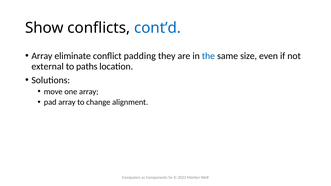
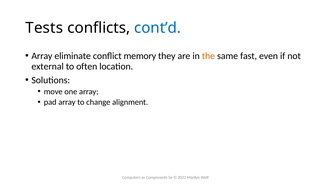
Show: Show -> Tests (44, 28)
padding: padding -> memory (140, 56)
the colour: blue -> orange (208, 56)
size: size -> fast (249, 56)
paths: paths -> often (87, 66)
